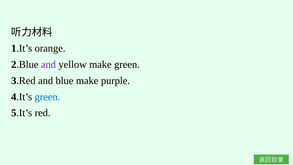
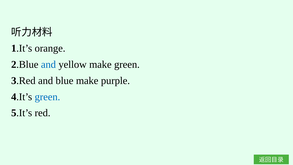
and colour: purple -> blue (48, 64)
